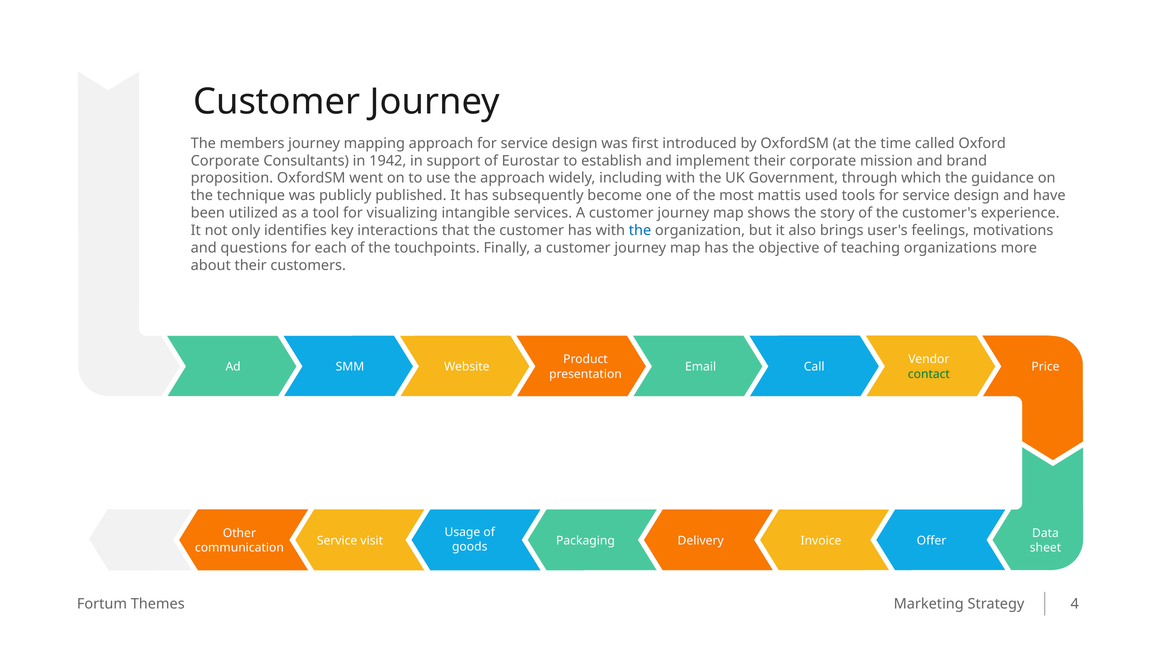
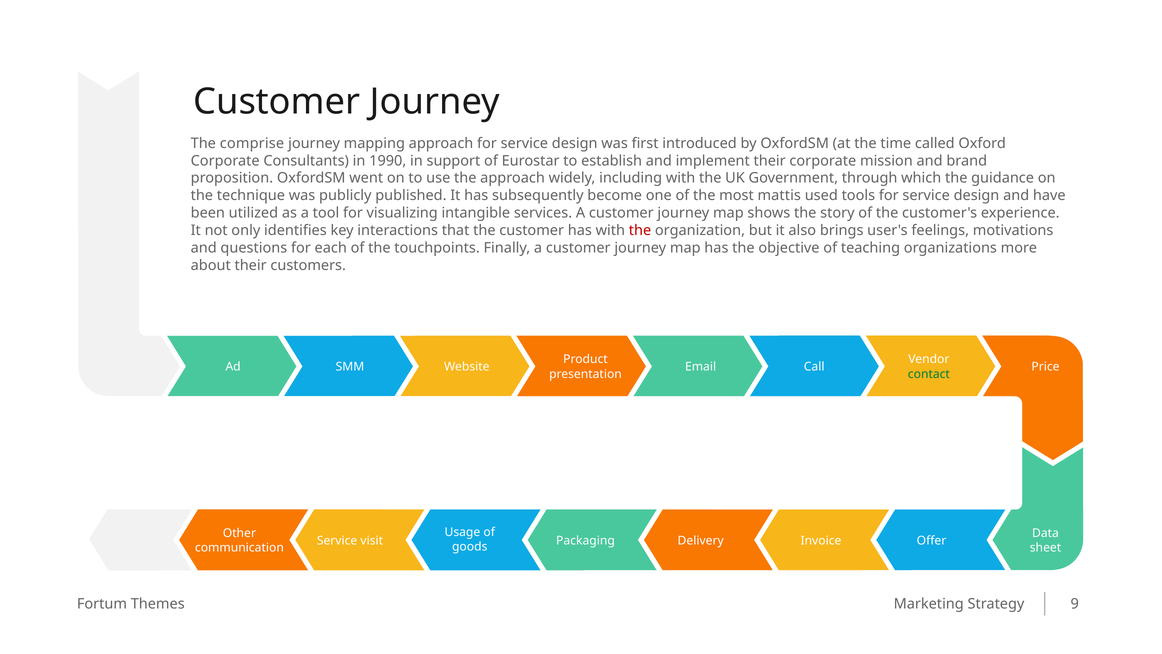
members: members -> comprise (252, 143)
1942: 1942 -> 1990 (388, 161)
the colour: blue -> red (640, 230)
4: 4 -> 9 (1075, 604)
